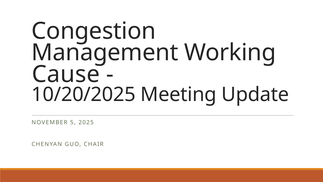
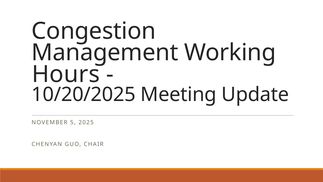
Cause: Cause -> Hours (66, 74)
